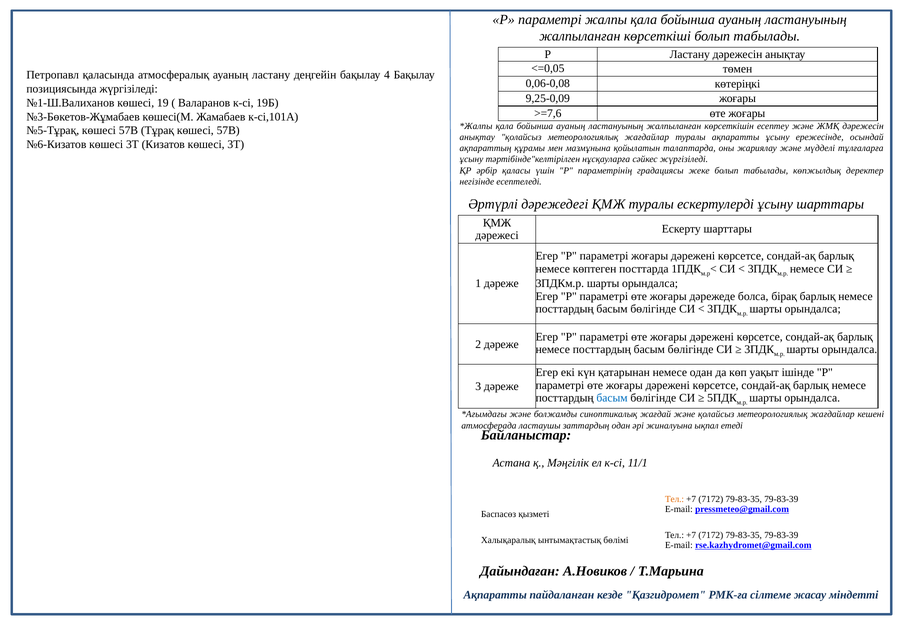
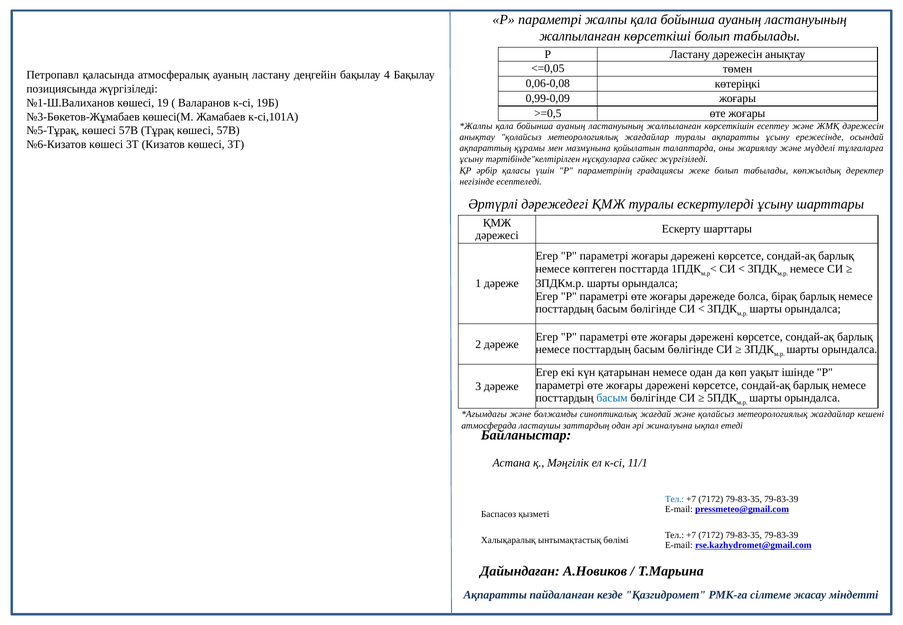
9,25-0,09: 9,25-0,09 -> 0,99-0,09 (548, 98)
>=7,6: >=7,6 -> >=0,5 (548, 113)
Тел colour: orange -> blue (675, 499)
